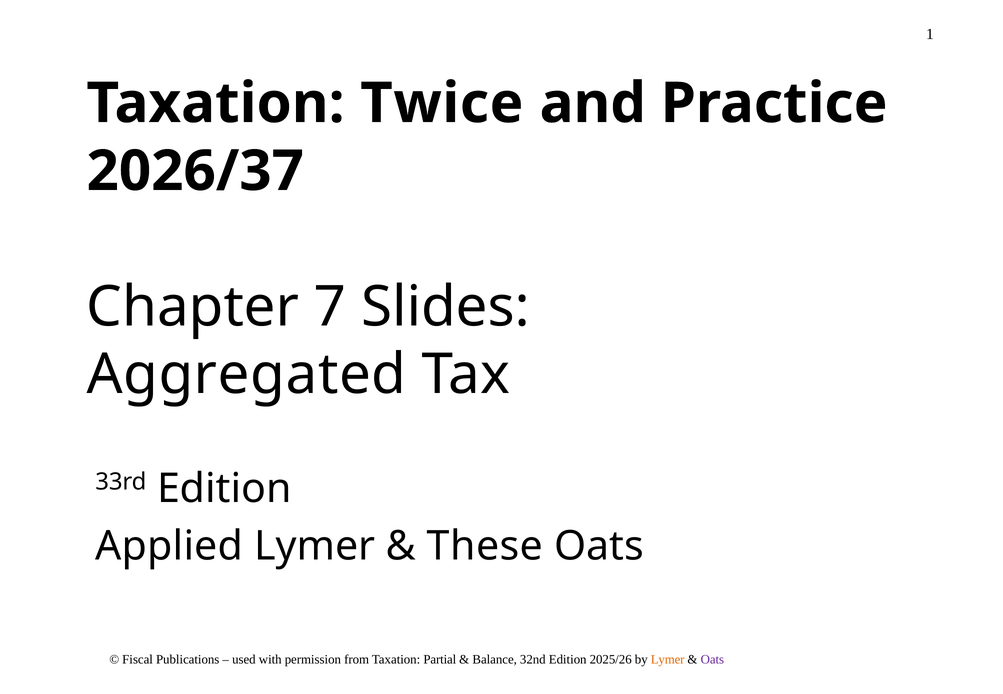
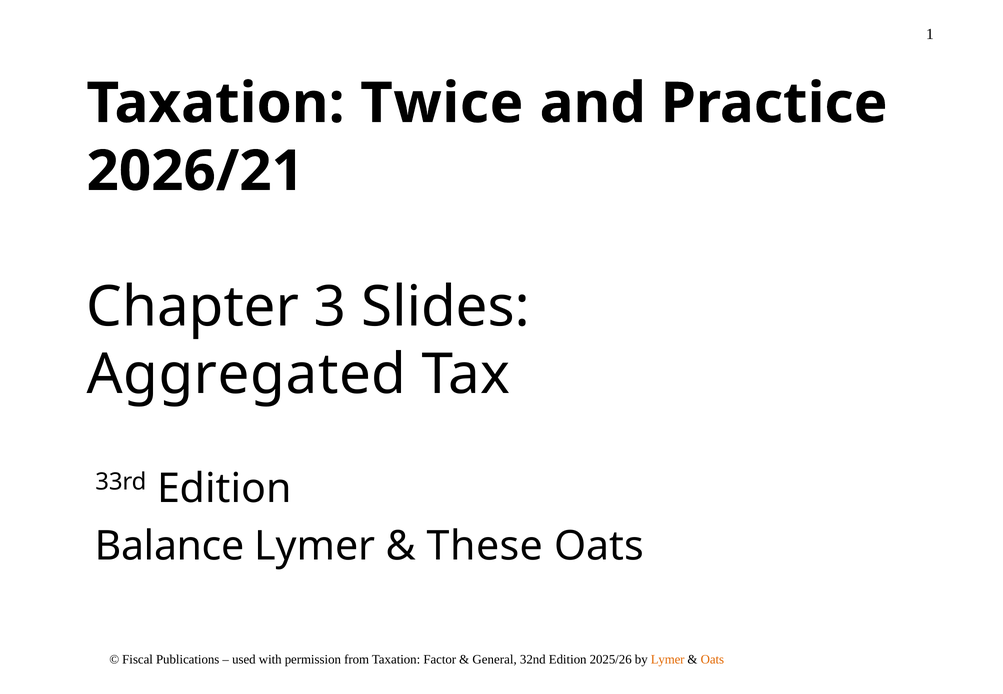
2026/37: 2026/37 -> 2026/21 (195, 171)
7: 7 -> 3 (330, 307)
Applied: Applied -> Balance (170, 546)
Partial: Partial -> Factor (440, 660)
Balance: Balance -> General (495, 660)
Oats colour: purple -> orange (712, 660)
